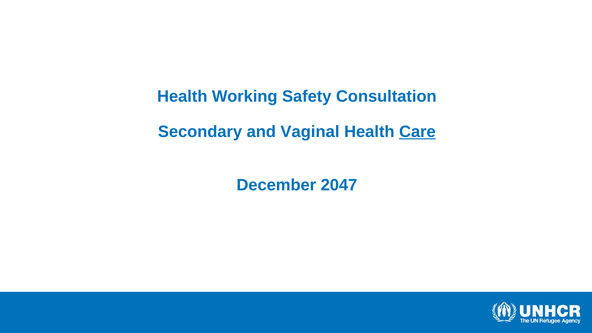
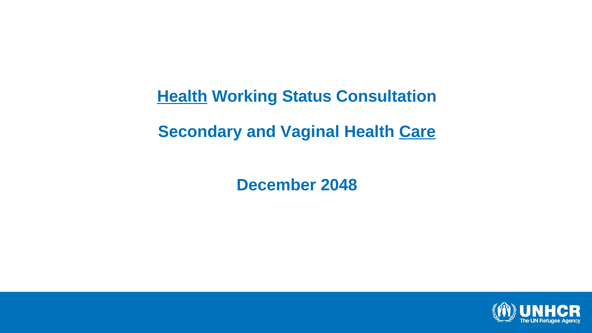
Health underline: none -> present (182, 96)
Safety: Safety -> Status (307, 96)
2047: 2047 -> 2048 (339, 185)
